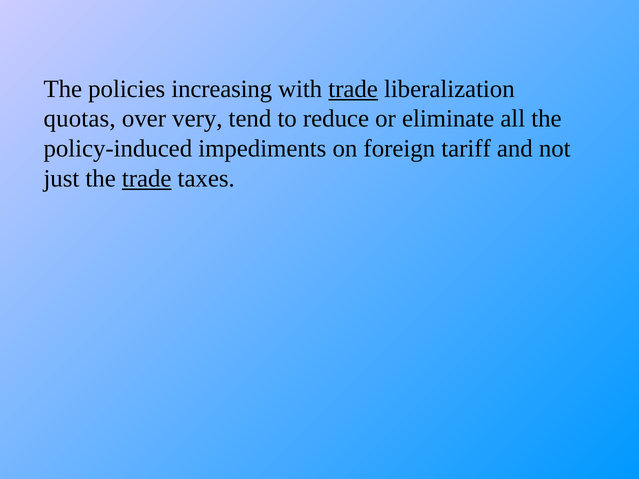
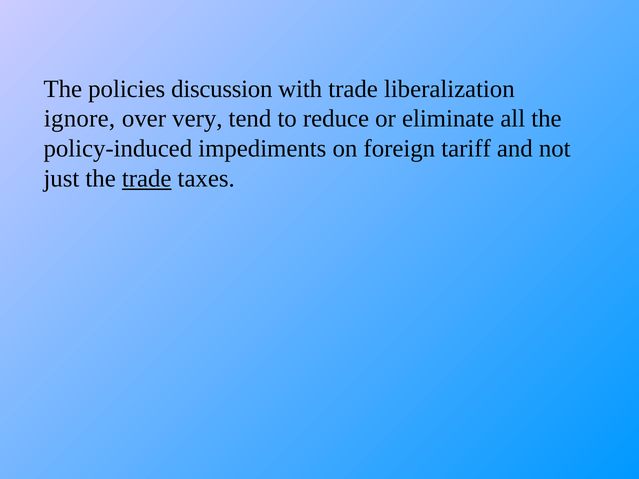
increasing: increasing -> discussion (222, 89)
trade underline: present -> none (353, 89)
quotas: quotas -> ignore (80, 119)
